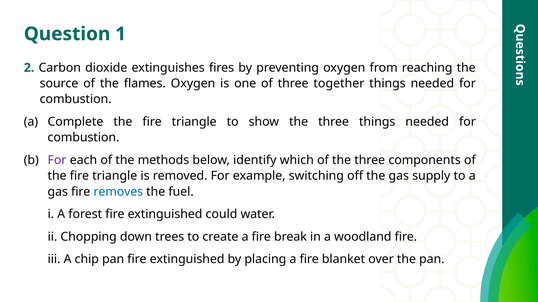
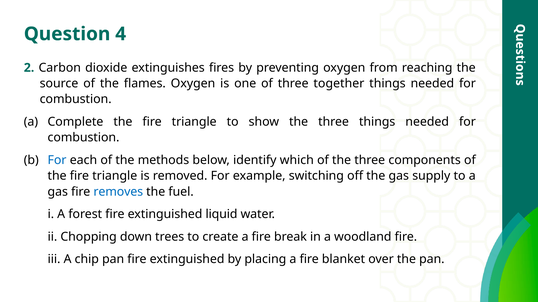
1: 1 -> 4 (121, 34)
For colour: purple -> blue (57, 160)
could: could -> liquid (222, 215)
